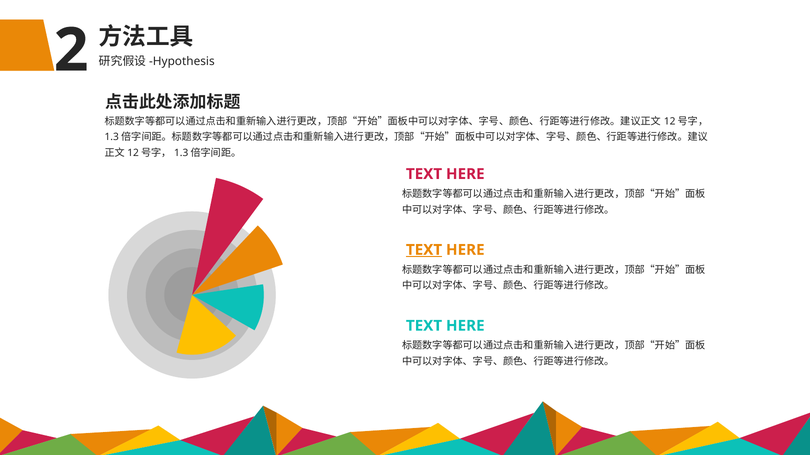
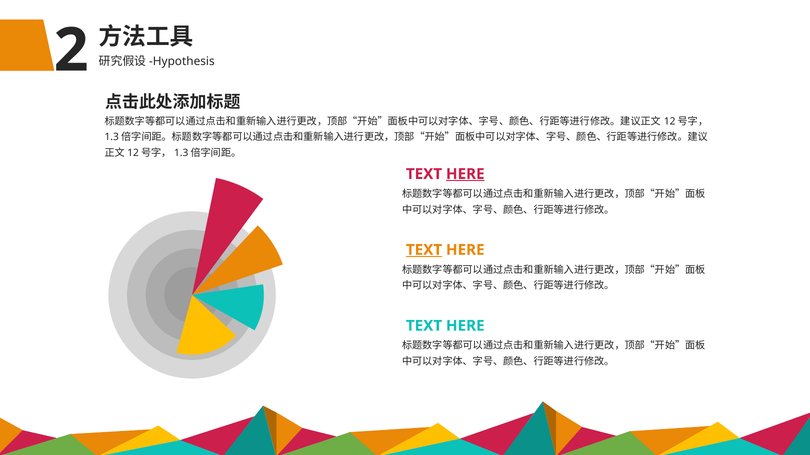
HERE underline: none -> present (465, 174)
